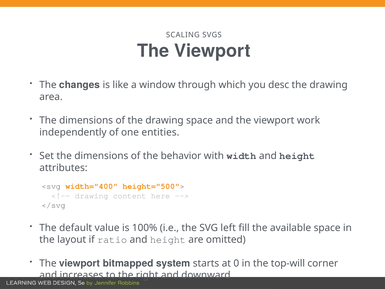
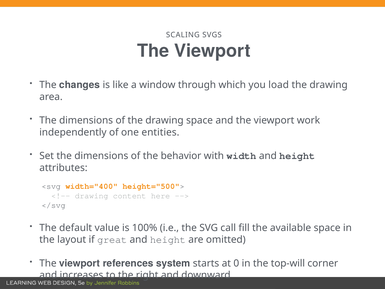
desc: desc -> load (279, 85)
left: left -> call (228, 228)
ratio: ratio -> great (112, 239)
bitmapped: bitmapped -> references (128, 263)
